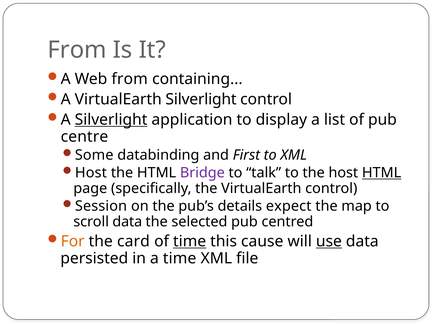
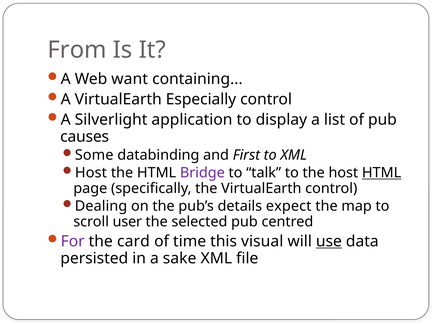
Web from: from -> want (130, 79)
VirtualEarth Silverlight: Silverlight -> Especially (201, 99)
Silverlight underline: present -> none (111, 120)
centre: centre -> causes (85, 137)
Session: Session -> Dealing (101, 206)
scroll data: data -> user (127, 222)
For colour: orange -> purple (73, 241)
time underline: present -> none (190, 241)
cause: cause -> visual (262, 241)
a time: time -> sake (180, 258)
